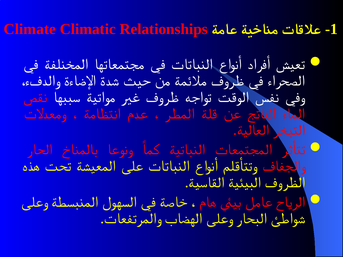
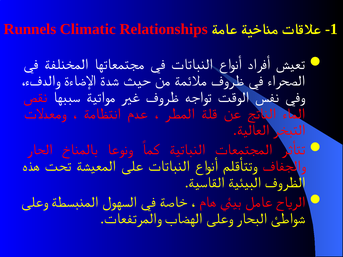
Climate: Climate -> Runnels (30, 29)
